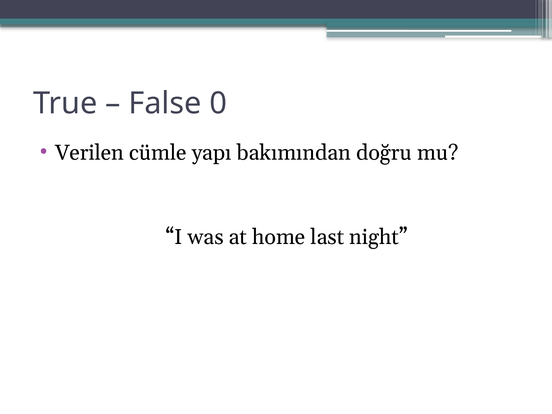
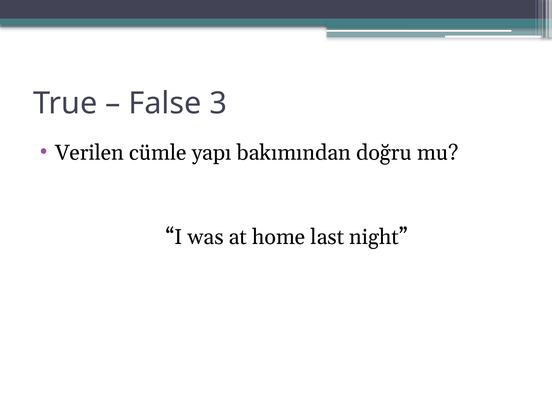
0: 0 -> 3 (218, 103)
